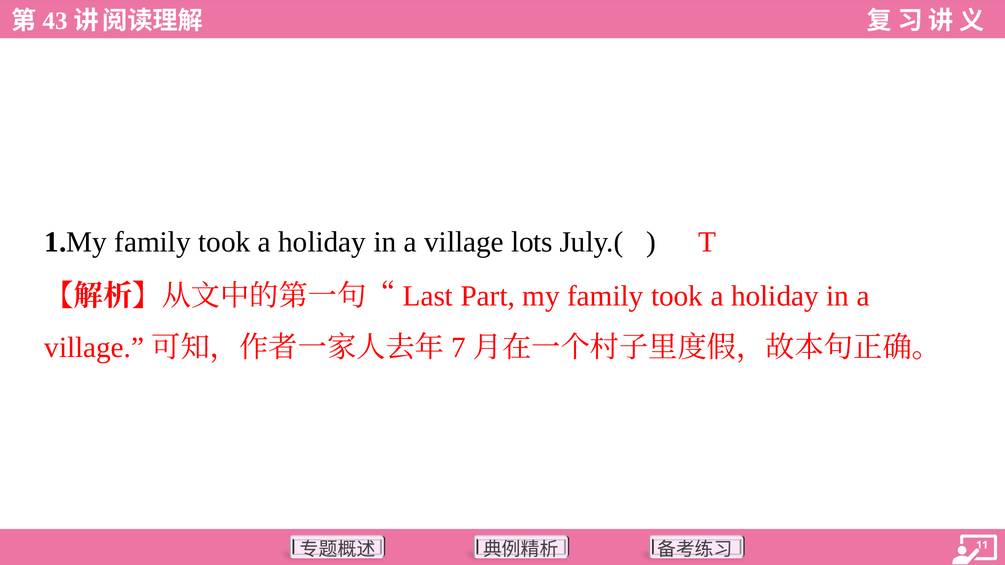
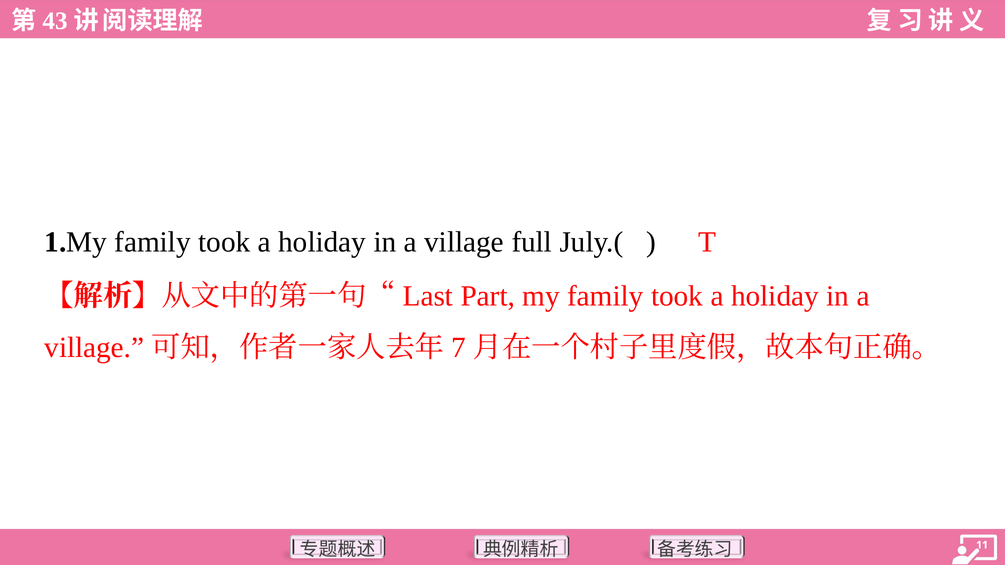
lots: lots -> full (532, 242)
